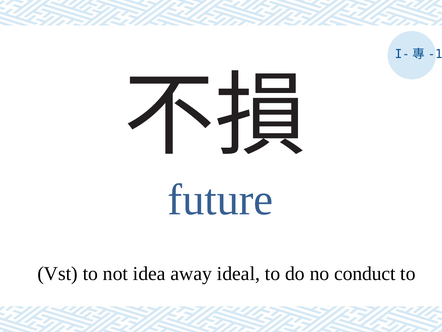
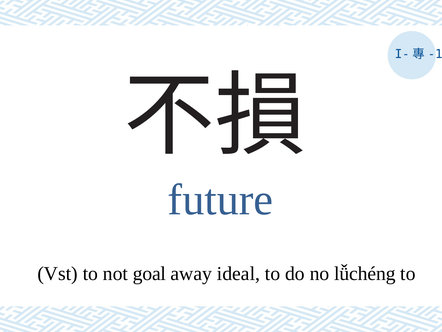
idea: idea -> goal (149, 273)
conduct: conduct -> lǚchéng (365, 273)
